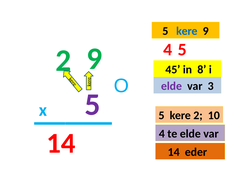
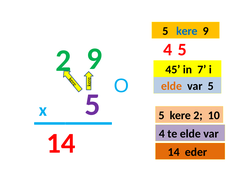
8: 8 -> 7 (202, 69)
elde colour: purple -> orange (171, 86)
var 3: 3 -> 5 (211, 86)
